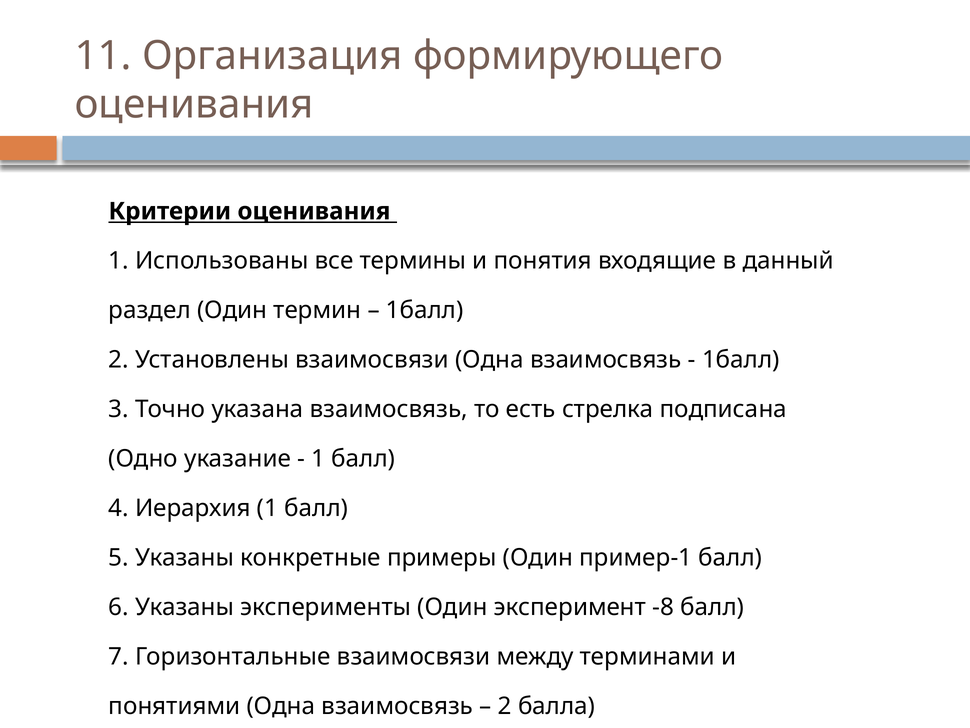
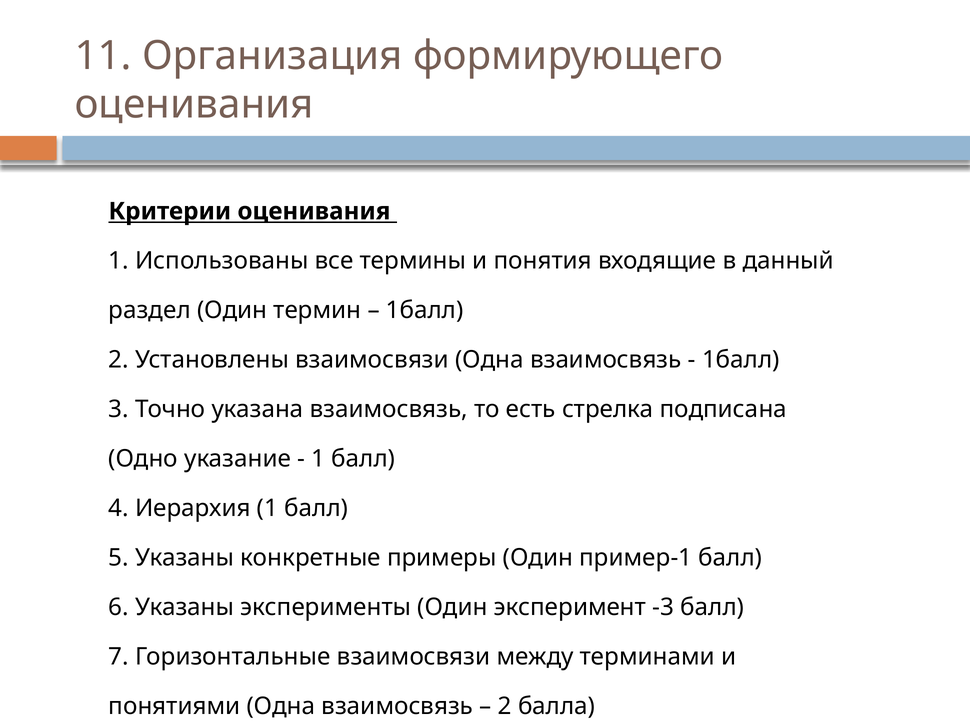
-8: -8 -> -3 (663, 607)
